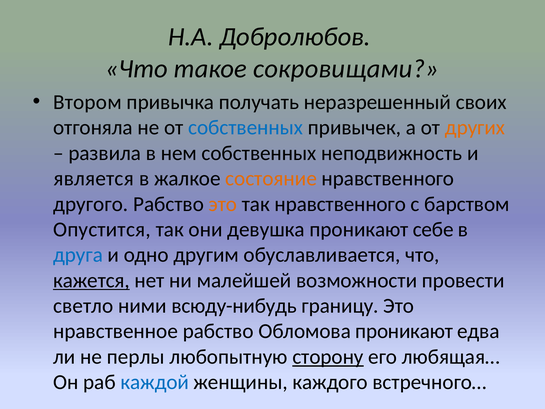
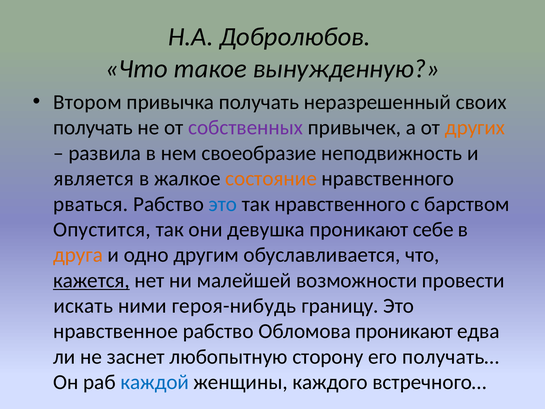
сокровищами: сокровищами -> вынужденную (346, 69)
отгоняла: отгоняла -> получать (93, 128)
собственных colour: blue -> purple (246, 128)
нем собственных: собственных -> своеобразие (259, 153)
другого: другого -> рваться (91, 204)
это colour: orange -> blue (223, 204)
друга colour: blue -> orange (78, 255)
светло: светло -> искать (83, 306)
всюду-нибудь: всюду-нибудь -> героя-нибудь (234, 306)
перлы: перлы -> заснет (136, 357)
сторону underline: present -> none (328, 357)
любящая…: любящая… -> получать… (451, 357)
